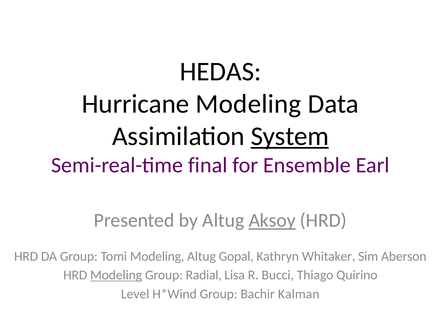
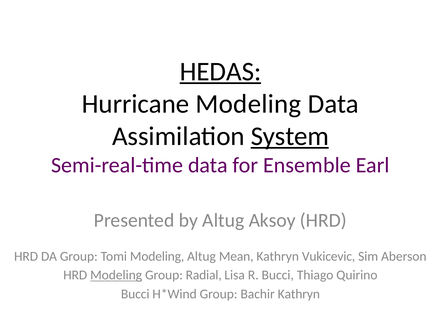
HEDAS underline: none -> present (221, 71)
Semi-real-time final: final -> data (208, 165)
Aksoy underline: present -> none (272, 220)
Gopal: Gopal -> Mean (236, 256)
Whitaker: Whitaker -> Vukicevic (329, 256)
Level: Level -> Bucci (135, 294)
Bachir Kalman: Kalman -> Kathryn (299, 294)
